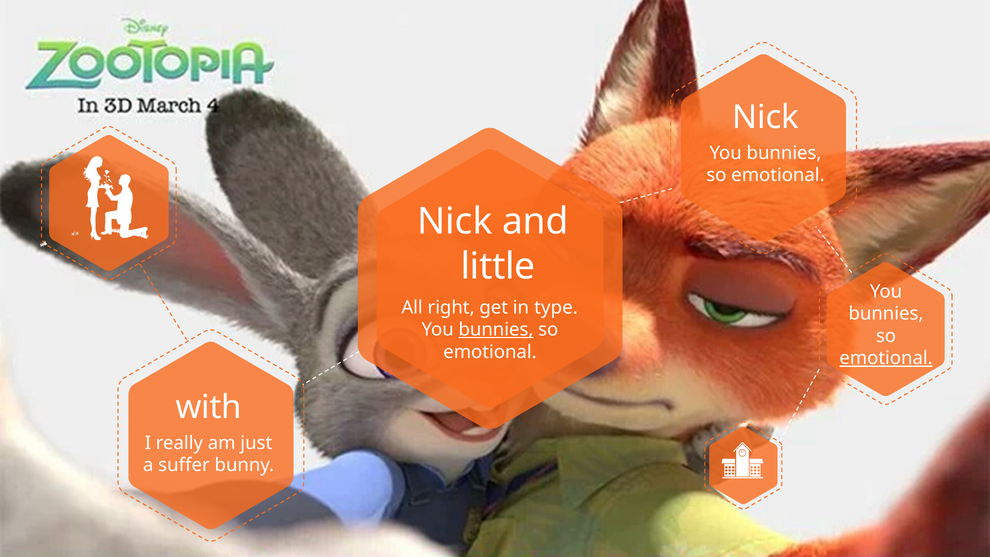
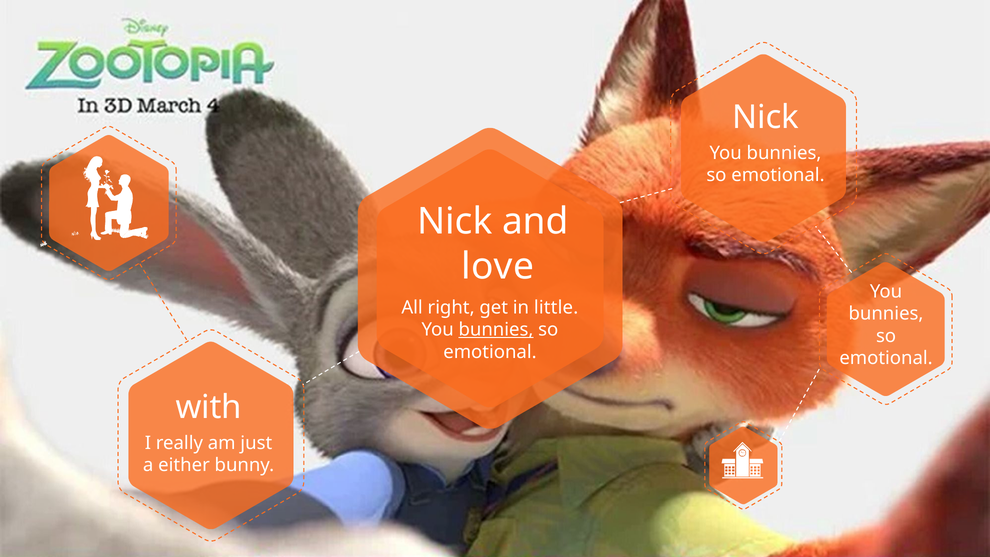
little: little -> love (498, 266)
type: type -> little (556, 307)
emotional underline: present -> none (886, 358)
suffer: suffer -> either (184, 465)
